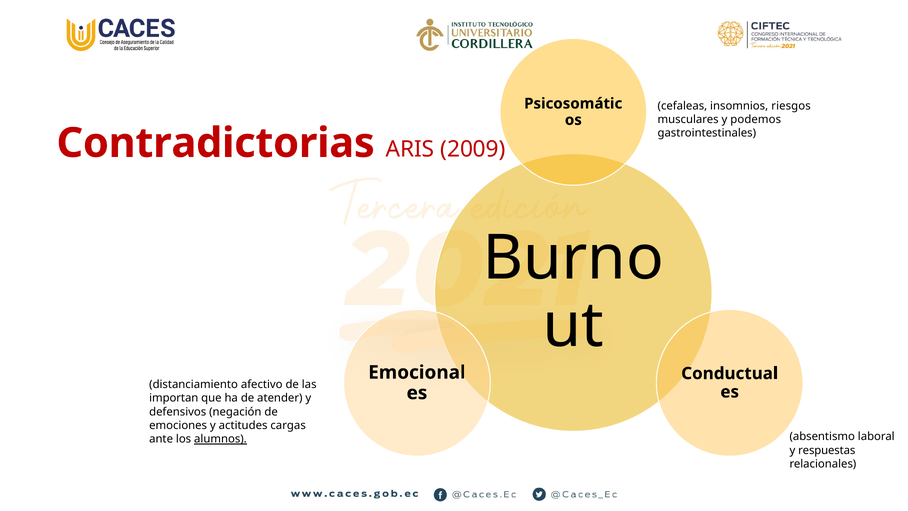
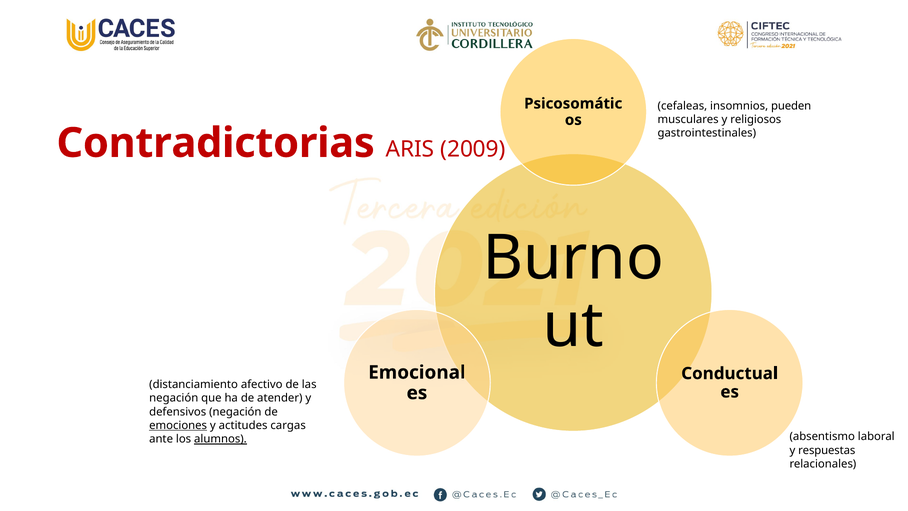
riesgos: riesgos -> pueden (791, 106)
podemos: podemos -> religiosos (756, 120)
importan: importan -> negación (174, 398)
emociones underline: none -> present (178, 425)
